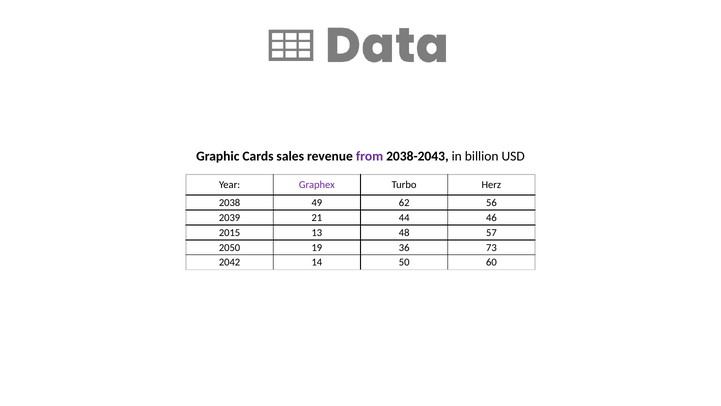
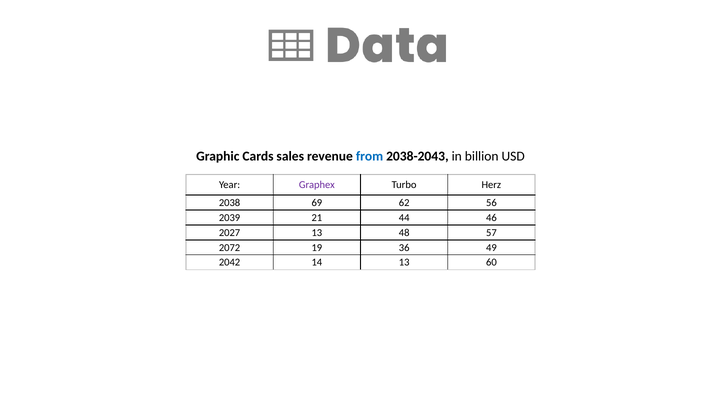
from colour: purple -> blue (370, 156)
49: 49 -> 69 (317, 202)
2015: 2015 -> 2027 (230, 232)
2050: 2050 -> 2072 (230, 247)
73: 73 -> 49 (491, 247)
14 50: 50 -> 13 (404, 262)
